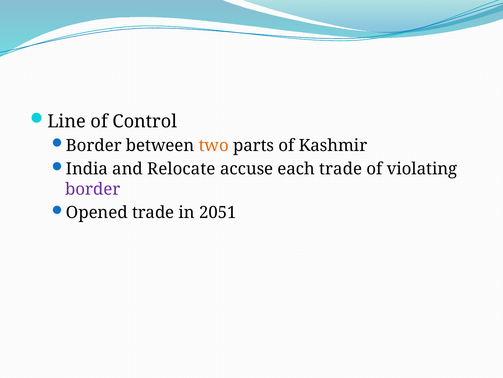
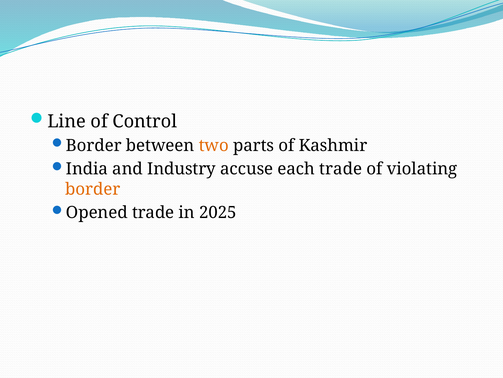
Relocate: Relocate -> Industry (182, 169)
border colour: purple -> orange (93, 189)
2051: 2051 -> 2025 (218, 212)
